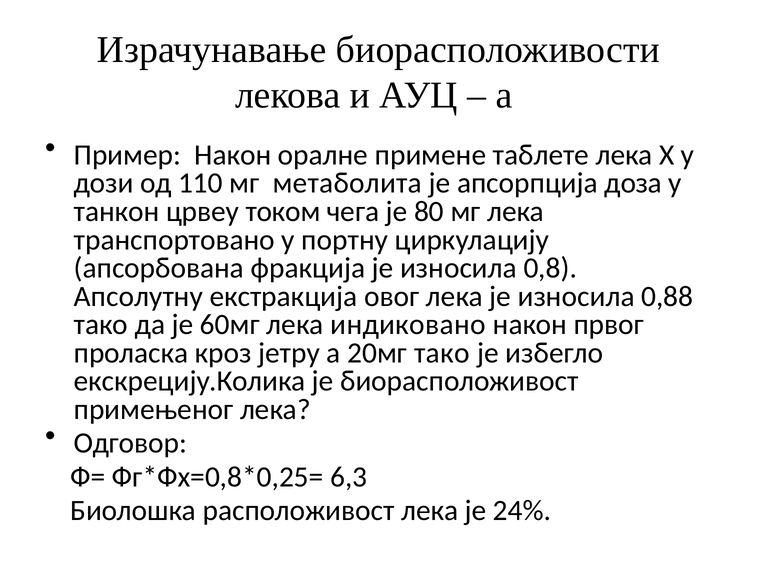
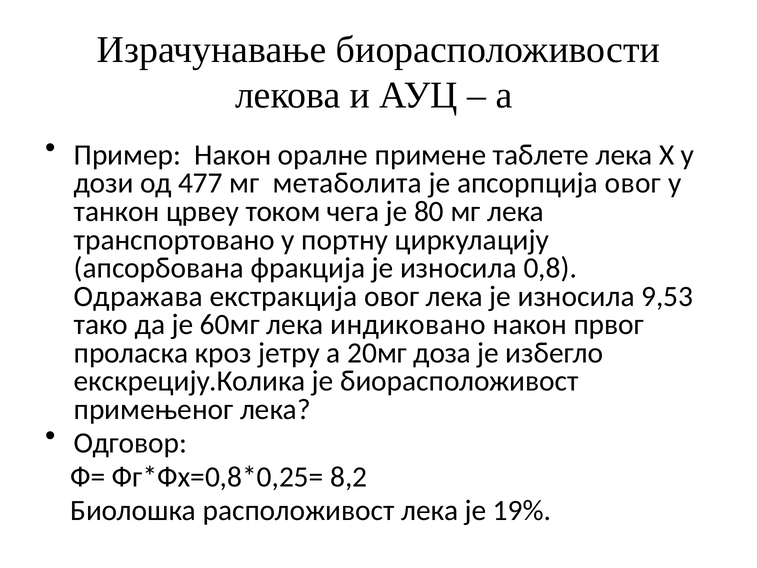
110: 110 -> 477 (200, 183)
апсорпција доза: доза -> овог (633, 183)
Апсолутну: Апсолутну -> Одражава (138, 296)
0,88: 0,88 -> 9,53 (667, 296)
20мг тако: тако -> доза (442, 353)
6,3: 6,3 -> 8,2 (349, 477)
24%: 24% -> 19% (522, 510)
